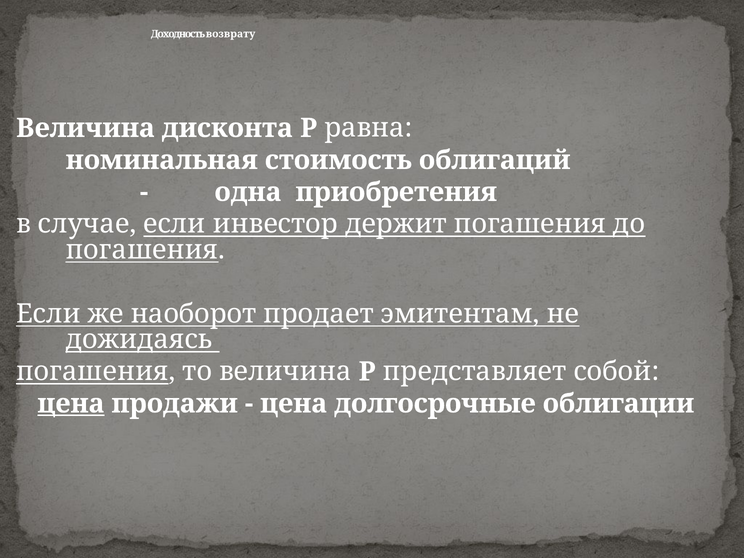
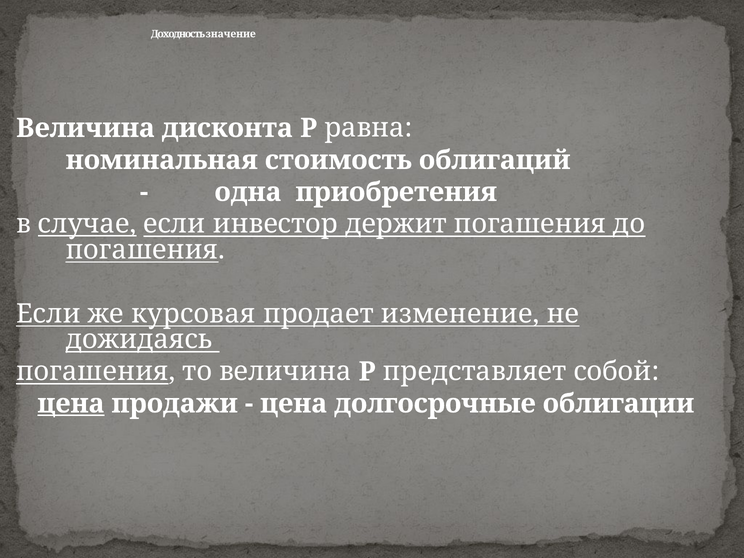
возврату: возврату -> значение (231, 34)
случае underline: none -> present (87, 224)
наоборот: наоборот -> курсовая (193, 314)
эмитентам: эмитентам -> изменение (460, 314)
